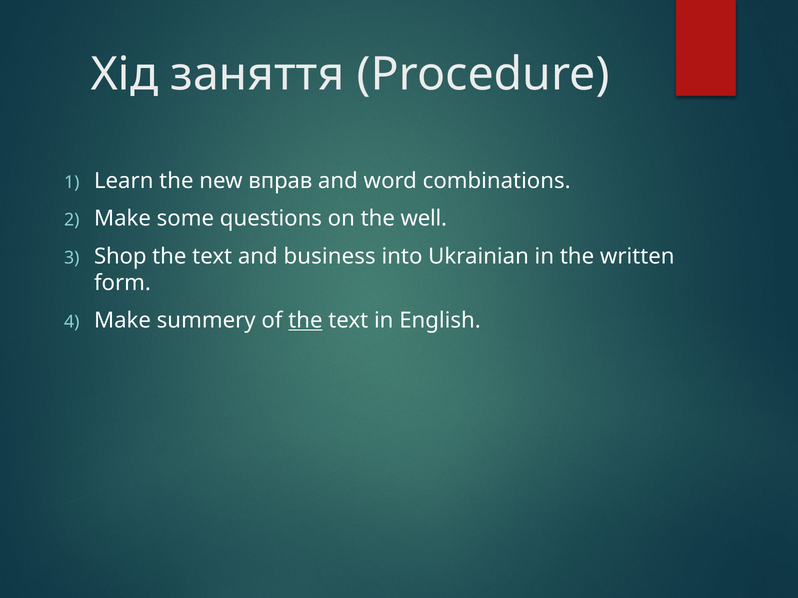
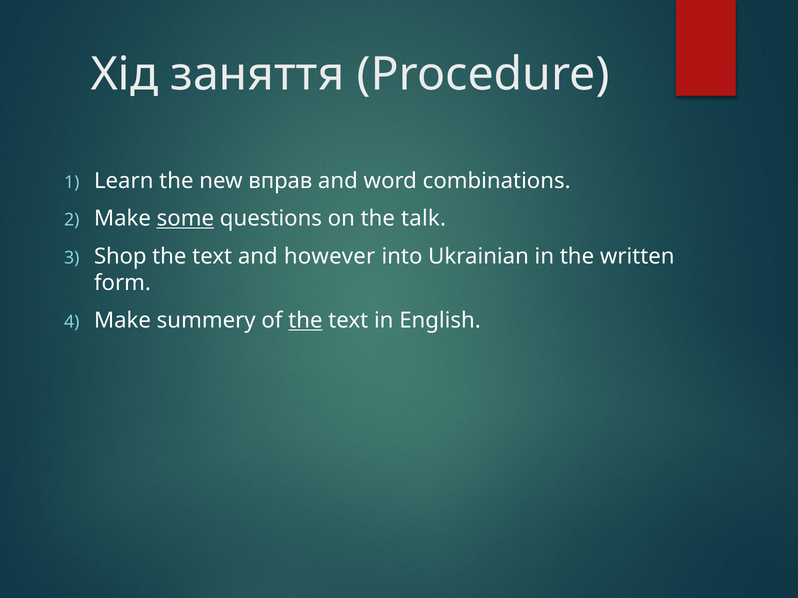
some underline: none -> present (185, 219)
well: well -> talk (424, 219)
business: business -> however (330, 256)
